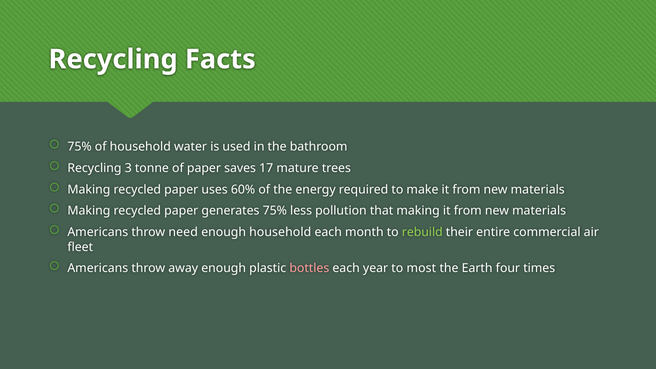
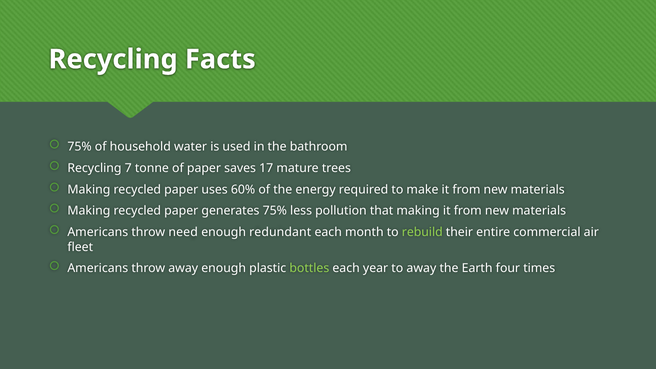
3: 3 -> 7 (128, 168)
enough household: household -> redundant (280, 232)
bottles colour: pink -> light green (309, 268)
to most: most -> away (421, 268)
